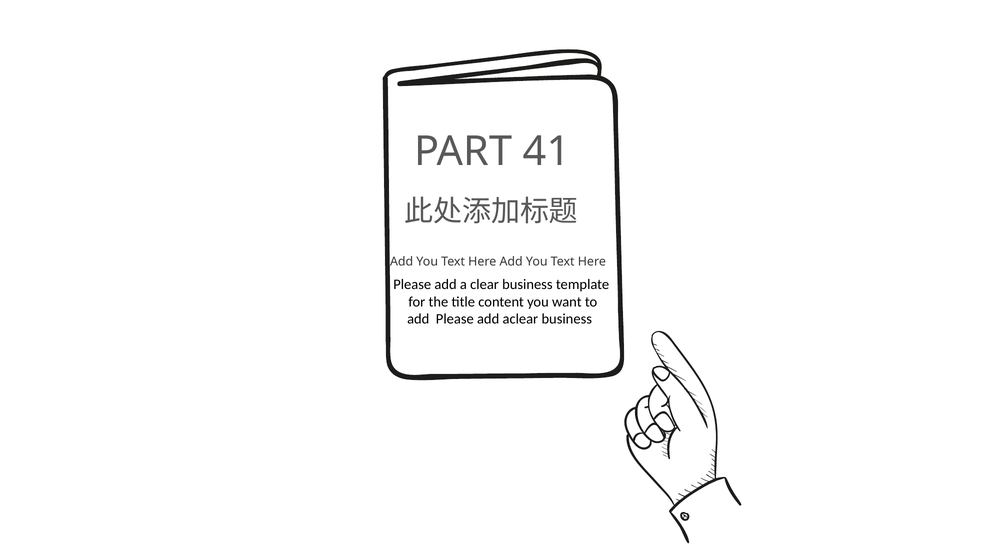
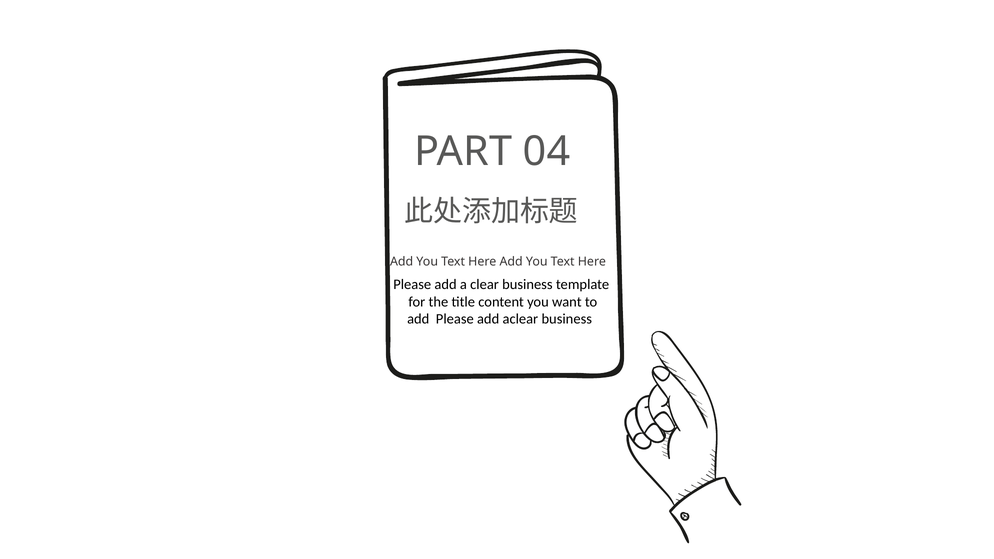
41: 41 -> 04 (547, 151)
